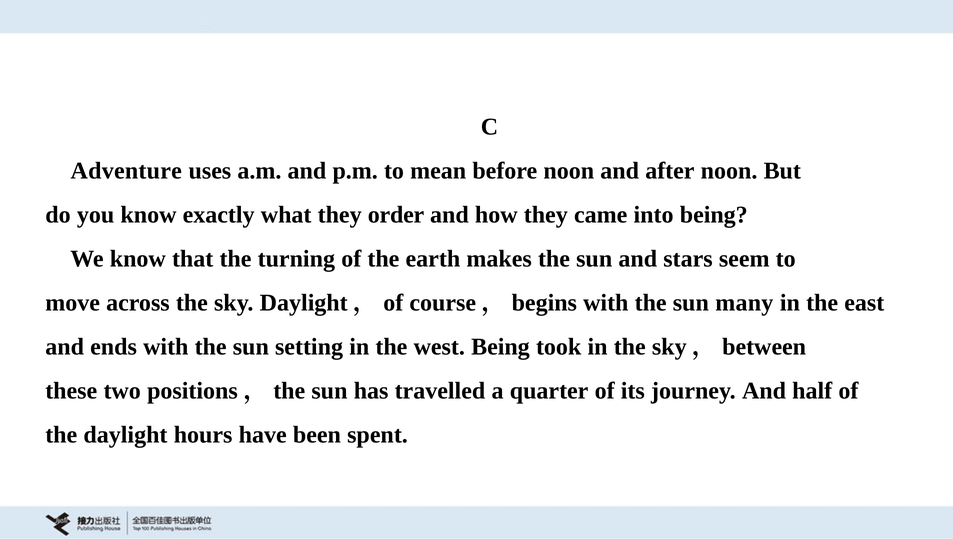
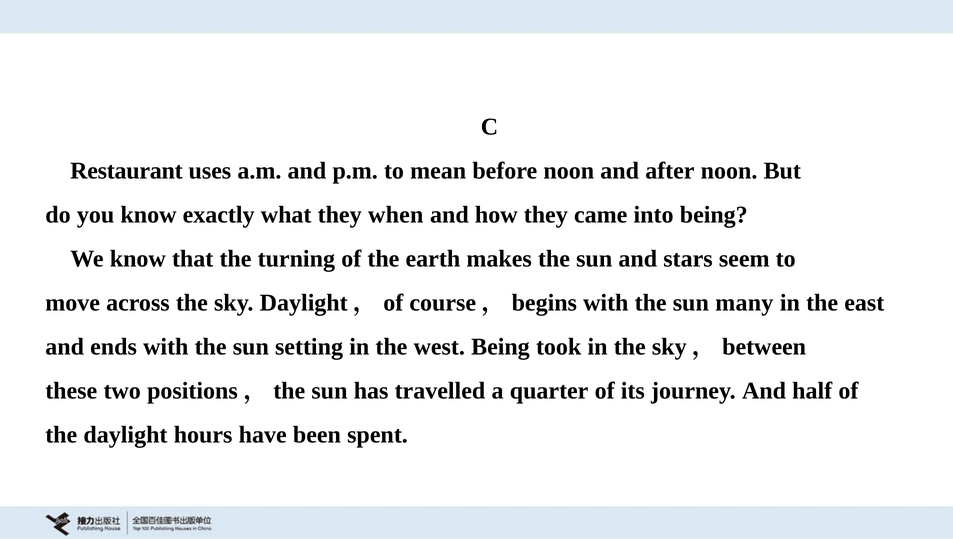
Adventure: Adventure -> Restaurant (126, 171)
order: order -> when (396, 215)
